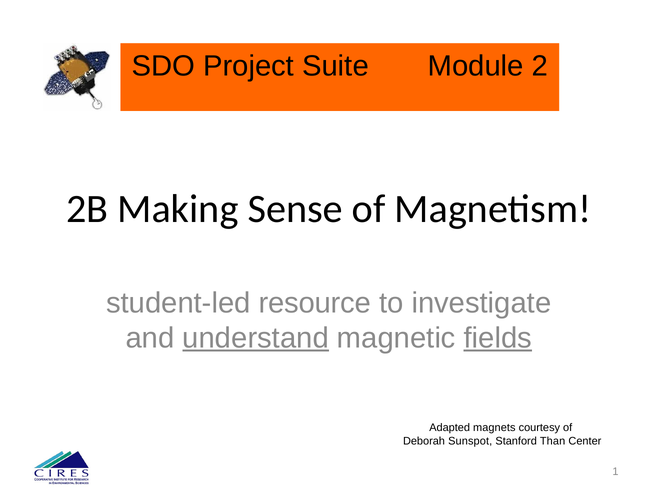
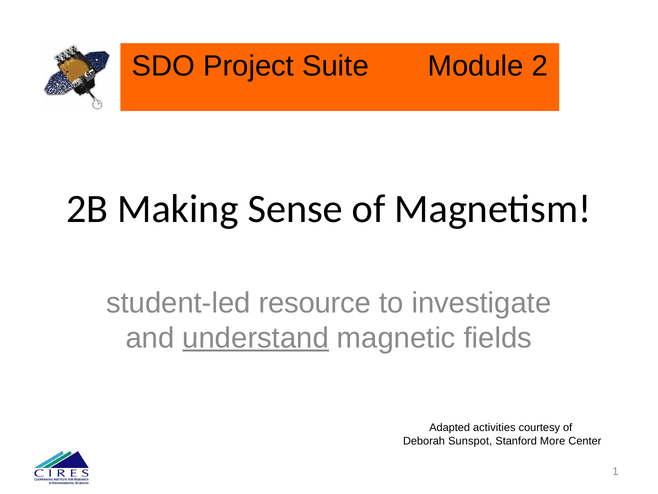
fields underline: present -> none (498, 338)
magnets: magnets -> activities (494, 427)
Than: Than -> More (553, 440)
